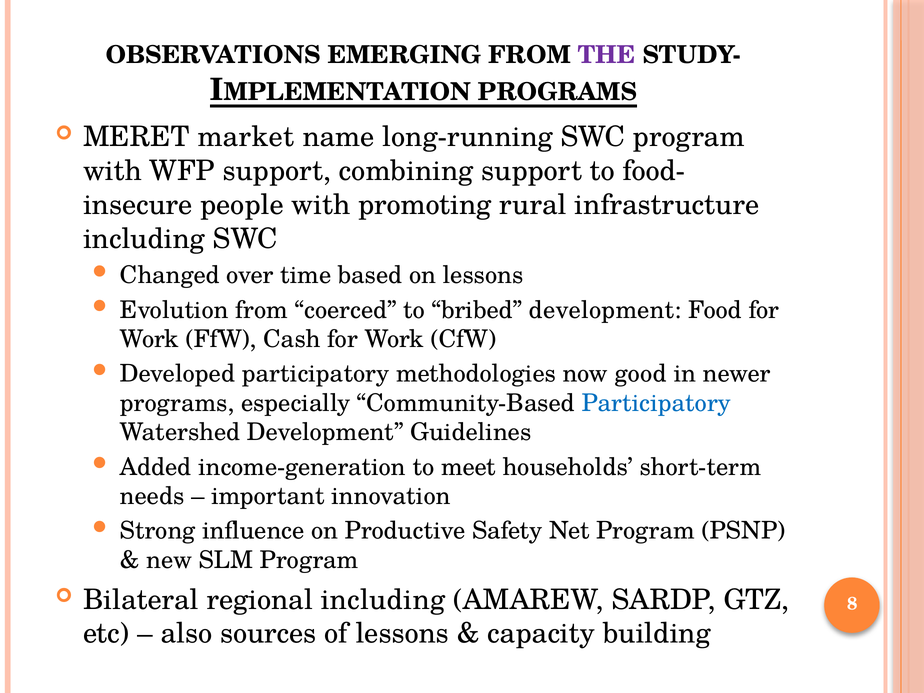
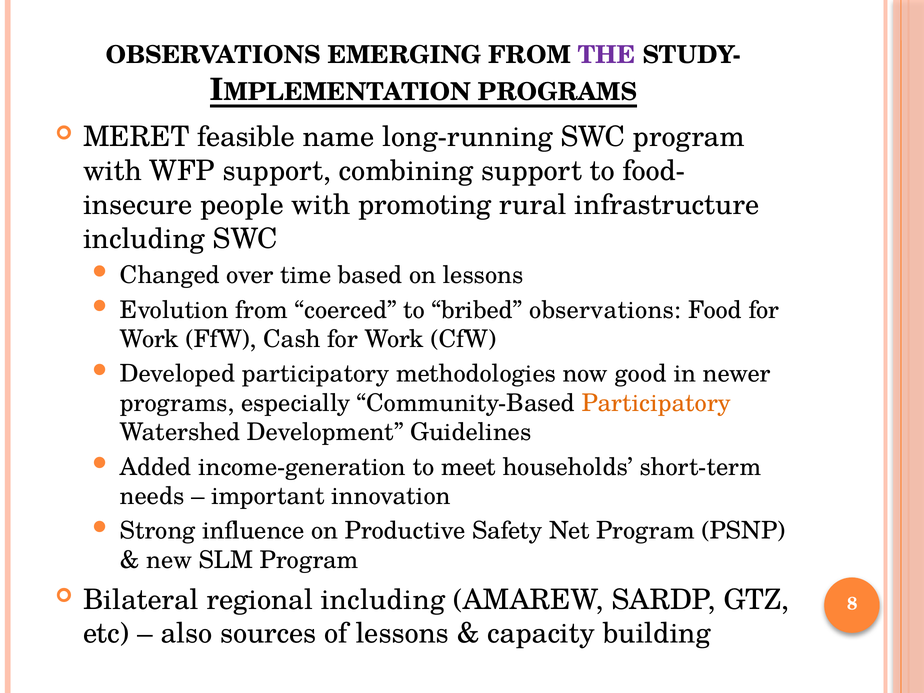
market: market -> feasible (246, 137)
bribed development: development -> observations (605, 310)
Participatory colour: blue -> orange (656, 403)
